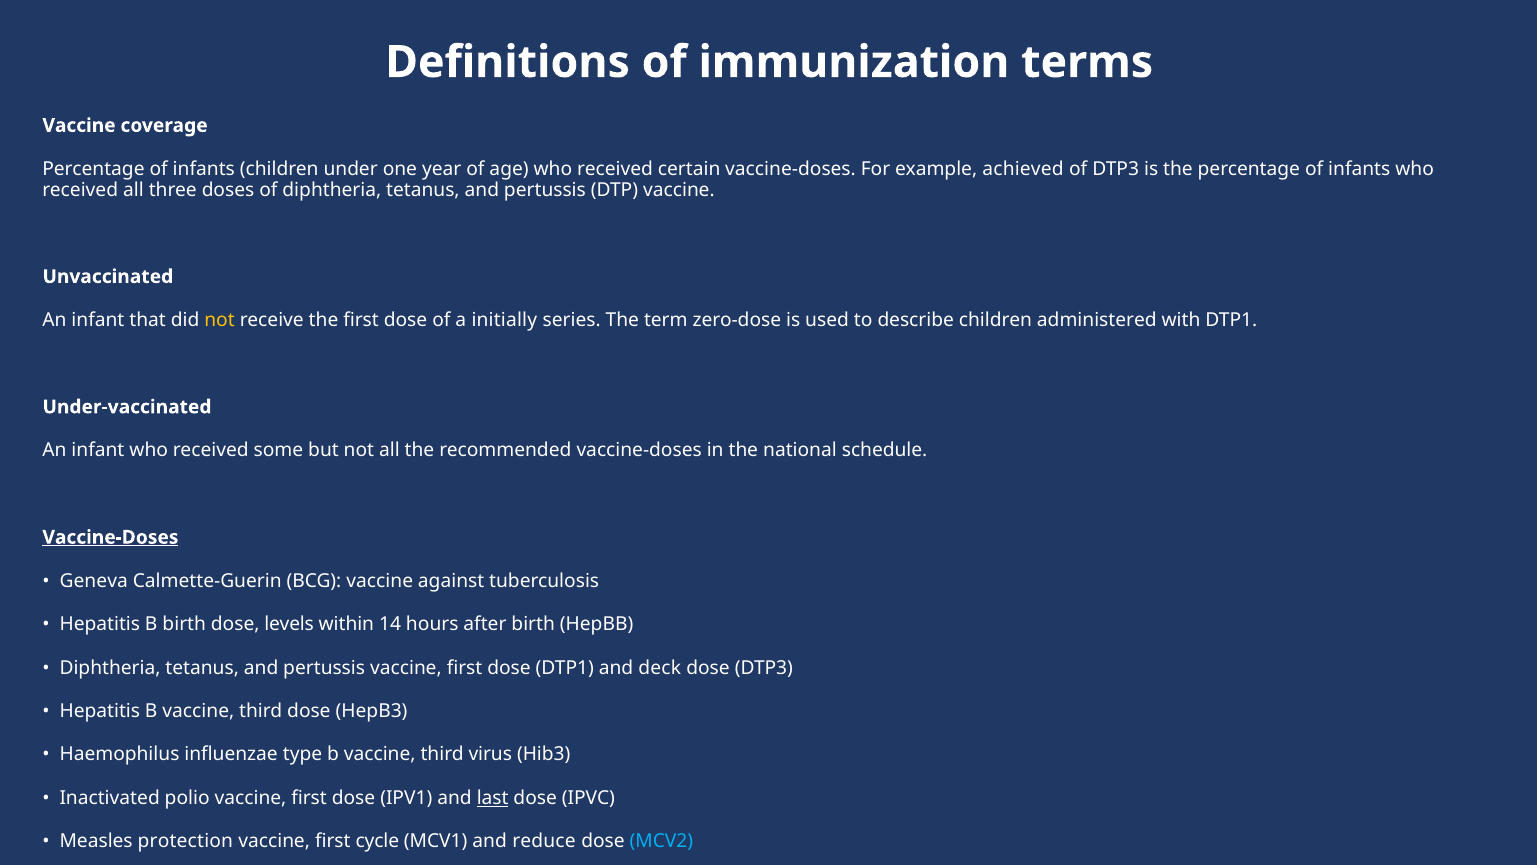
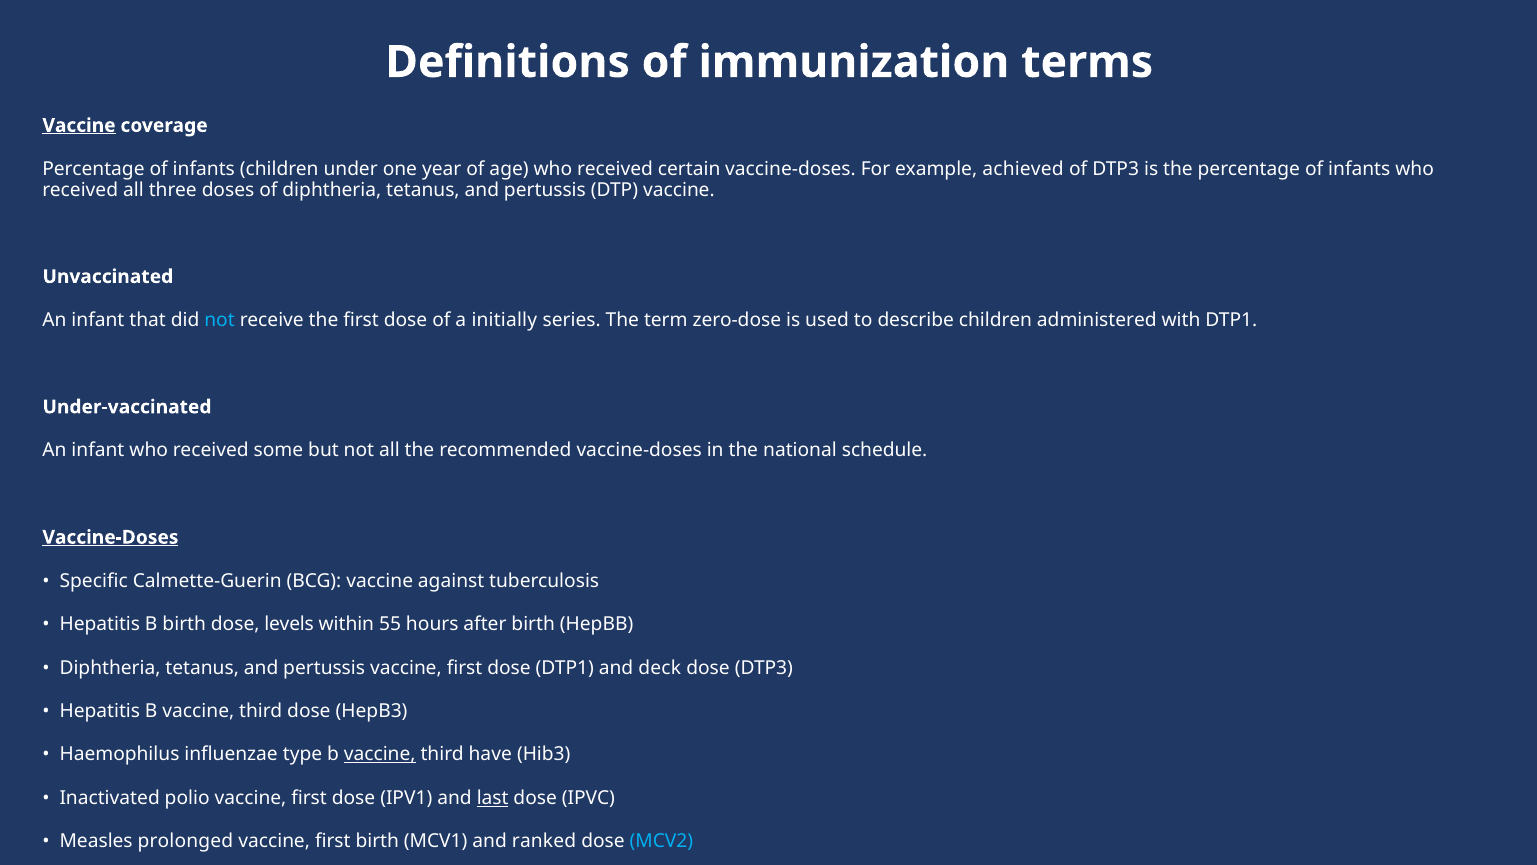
Vaccine underline: none -> present (79, 125)
not colour: yellow -> light blue (220, 320)
Geneva: Geneva -> Specific (94, 581)
14: 14 -> 55 (390, 624)
vaccine underline: none -> present (380, 754)
virus: virus -> have (490, 754)
protection: protection -> prolonged (185, 841)
first cycle: cycle -> birth (377, 841)
reduce: reduce -> ranked (544, 841)
